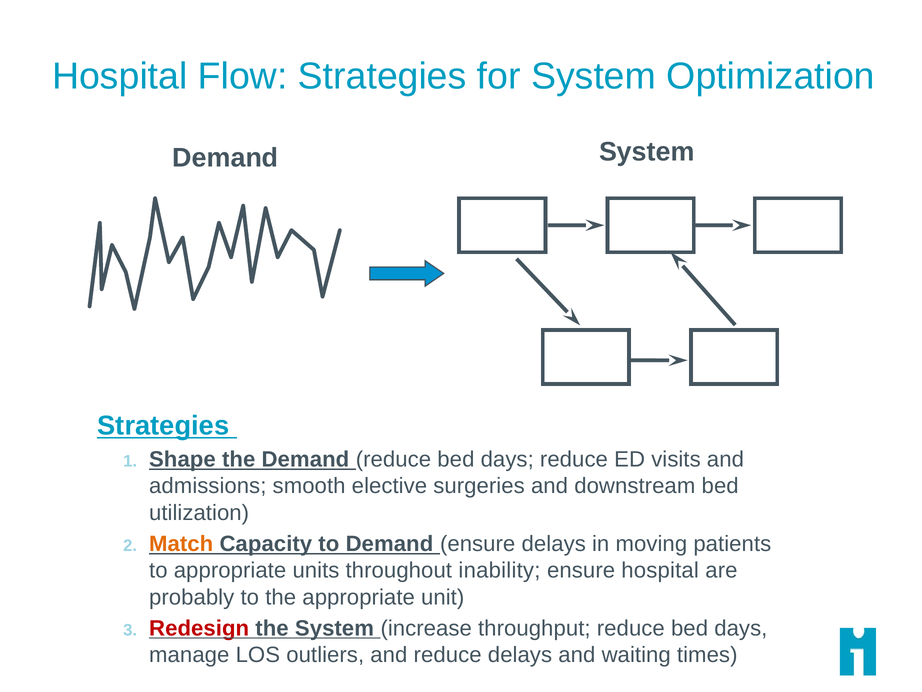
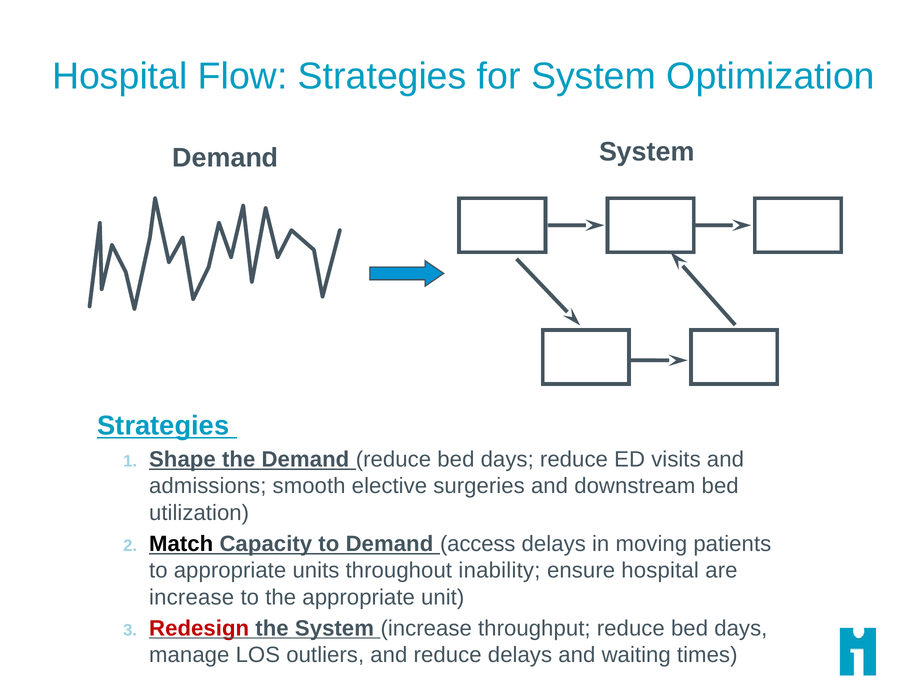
Match colour: orange -> black (181, 544)
Demand ensure: ensure -> access (478, 544)
probably: probably -> increase (192, 597)
